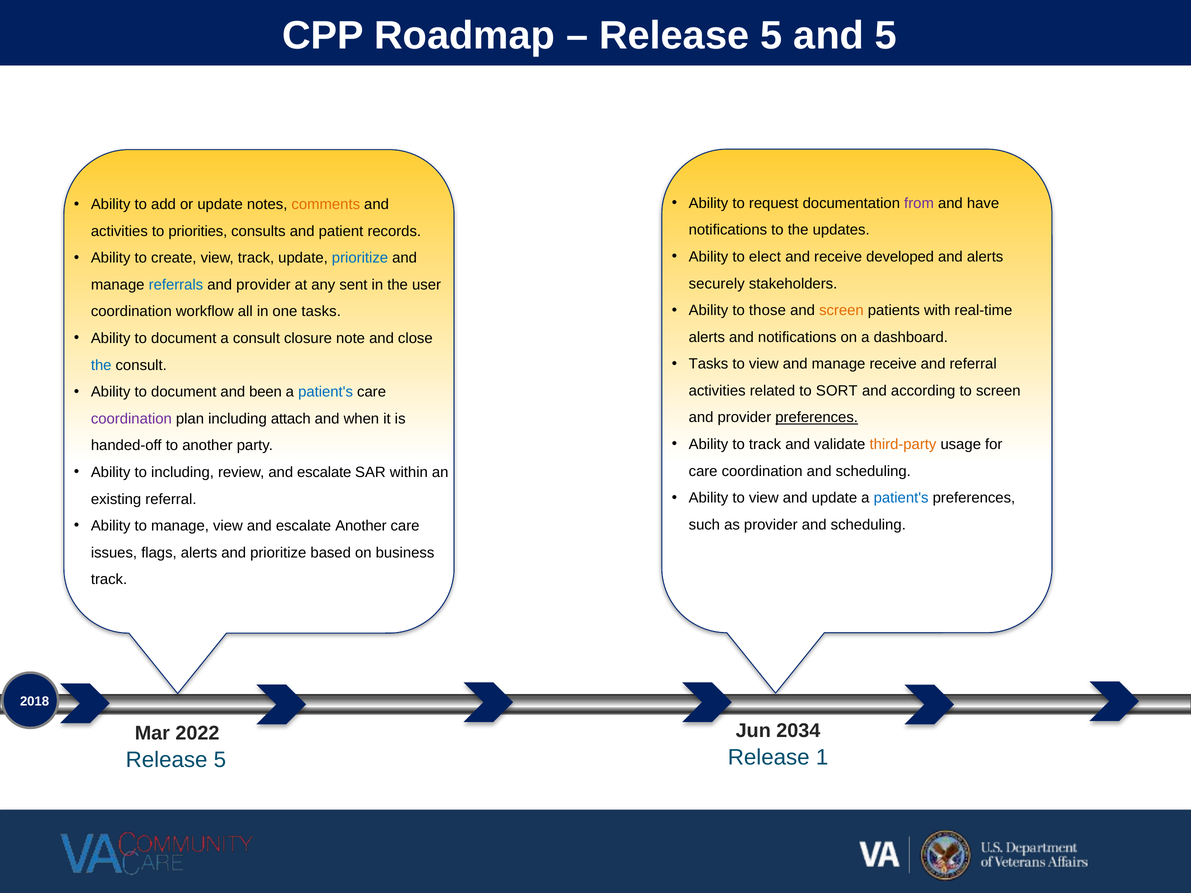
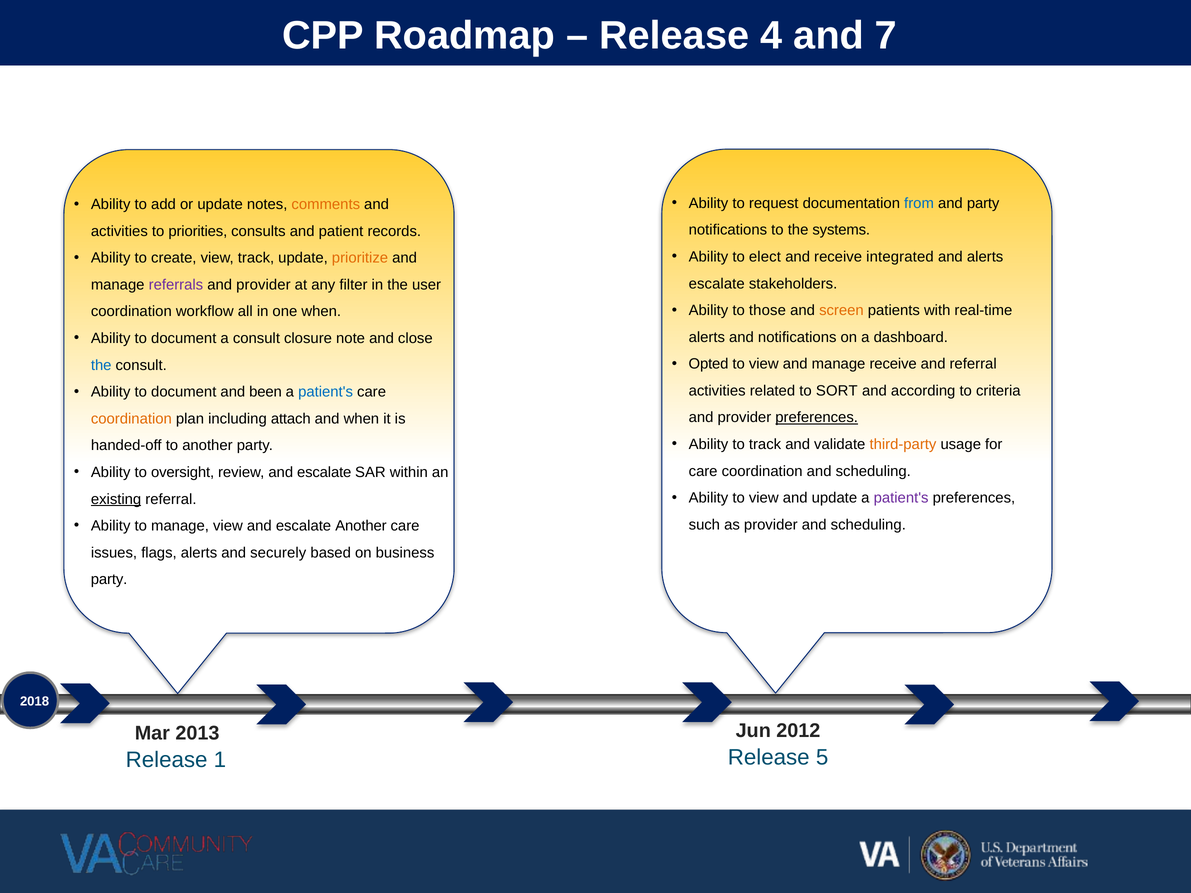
5: 5 -> 4 (771, 36)
and 5: 5 -> 7 (886, 36)
from colour: purple -> blue (919, 203)
and have: have -> party (983, 203)
updates: updates -> systems (841, 230)
developed: developed -> integrated (900, 257)
prioritize colour: blue -> orange (360, 258)
securely: securely -> escalate (717, 284)
referrals colour: blue -> purple (176, 285)
sent: sent -> filter (353, 285)
one tasks: tasks -> when (321, 312)
Tasks: Tasks -> Opted (709, 364)
to screen: screen -> criteria (998, 391)
coordination colour: purple -> orange (131, 419)
to including: including -> oversight (183, 472)
patient's colour: blue -> purple (901, 498)
existing underline: none -> present (116, 499)
and prioritize: prioritize -> securely (278, 553)
track: track -> party (109, 580)
2022: 2022 -> 2013 (197, 733)
2034: 2034 -> 2012 (798, 731)
1: 1 -> 5 (822, 758)
5: 5 -> 1 (220, 760)
